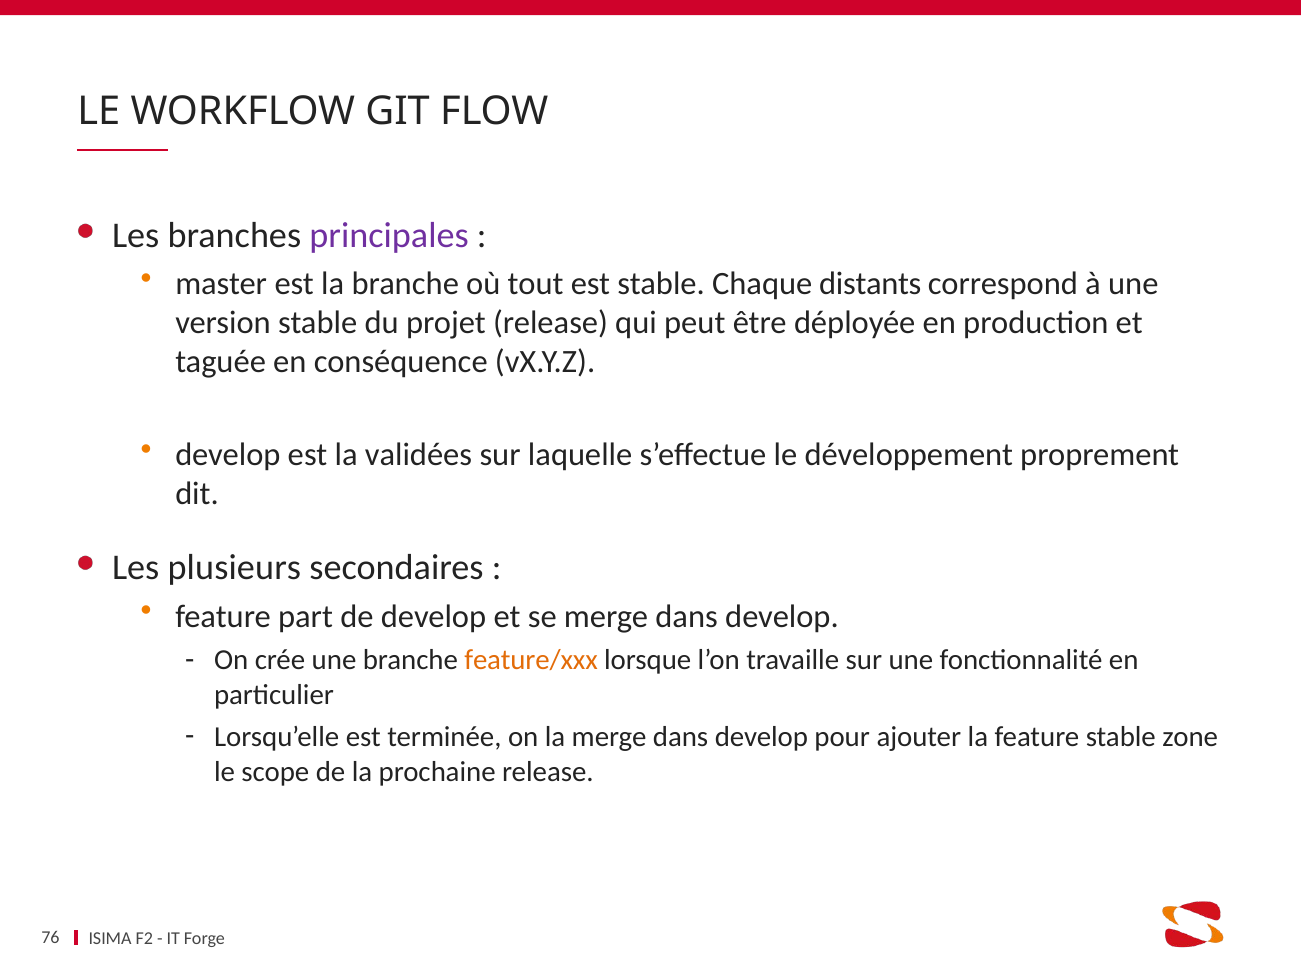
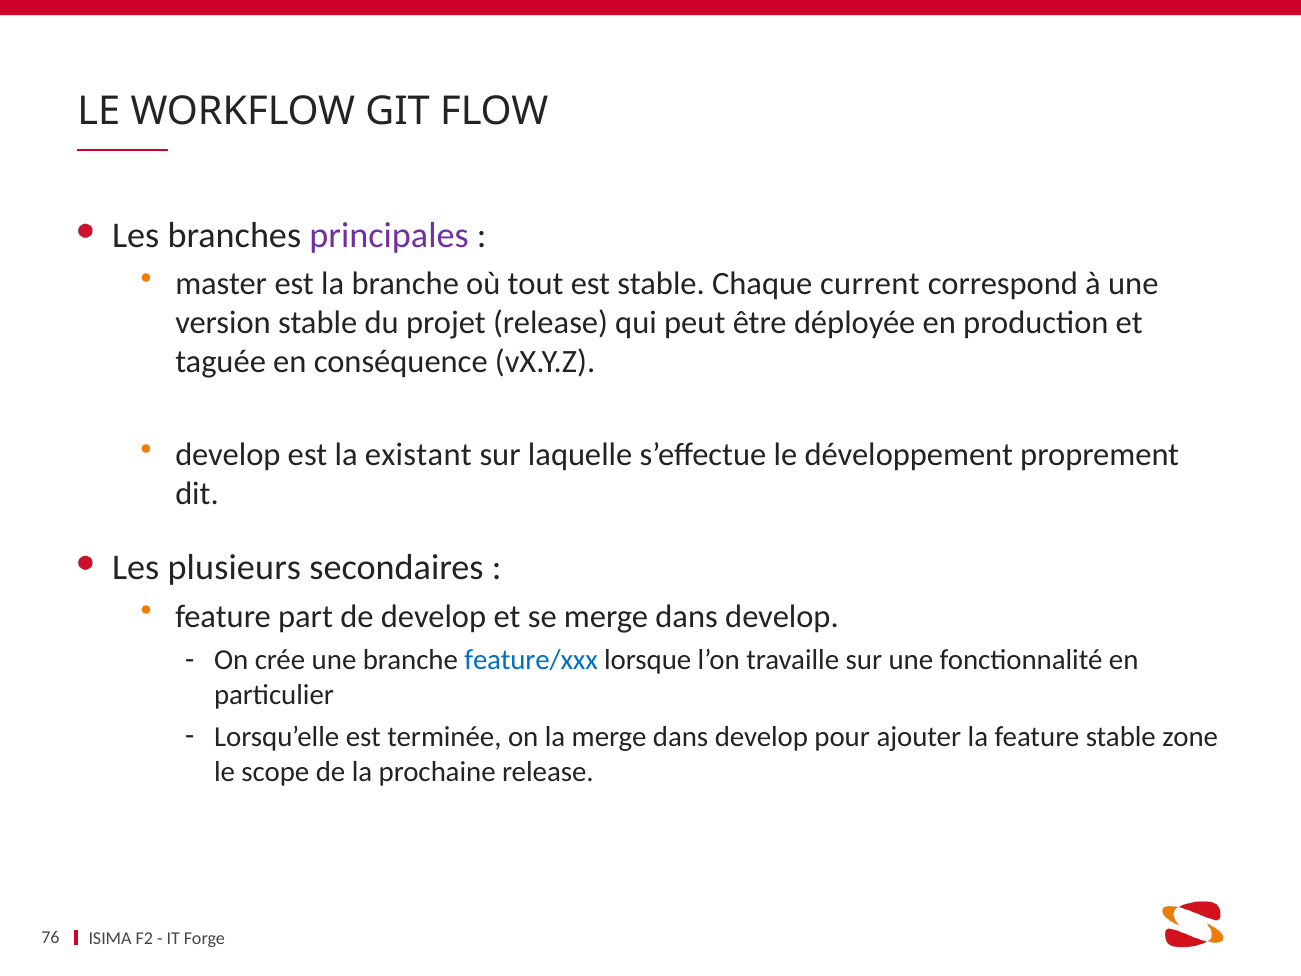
distants: distants -> current (870, 284)
validées: validées -> existant (418, 455)
feature/xxx colour: orange -> blue (531, 660)
